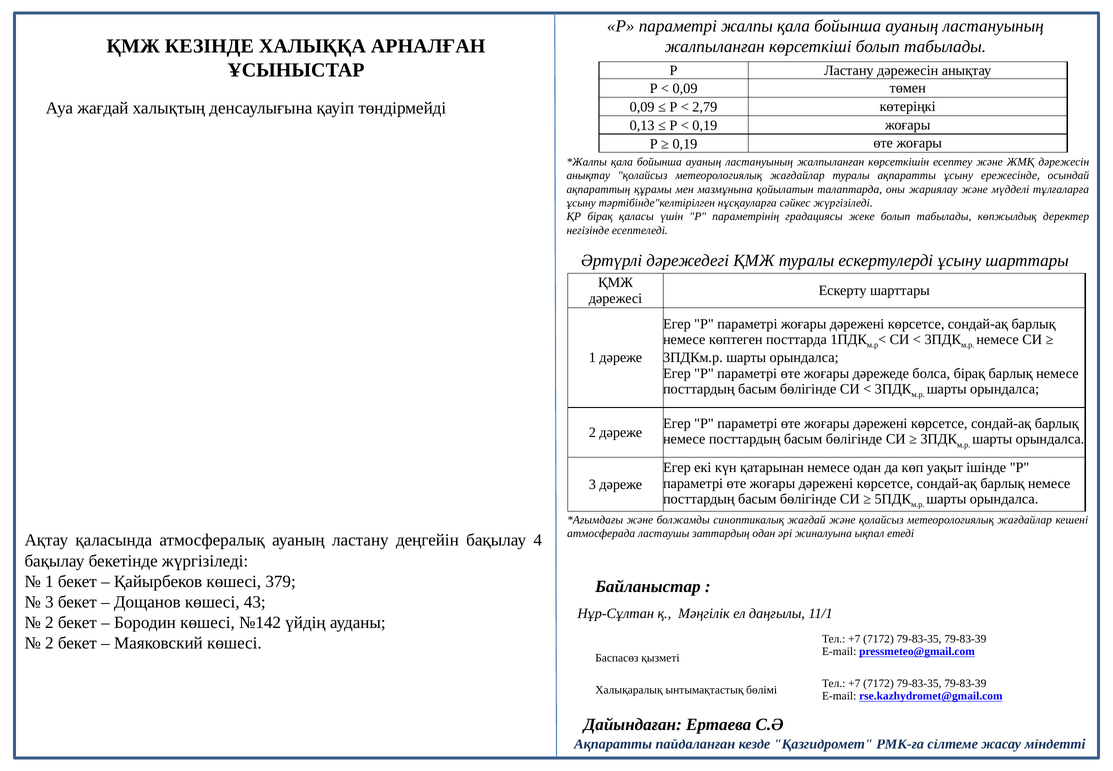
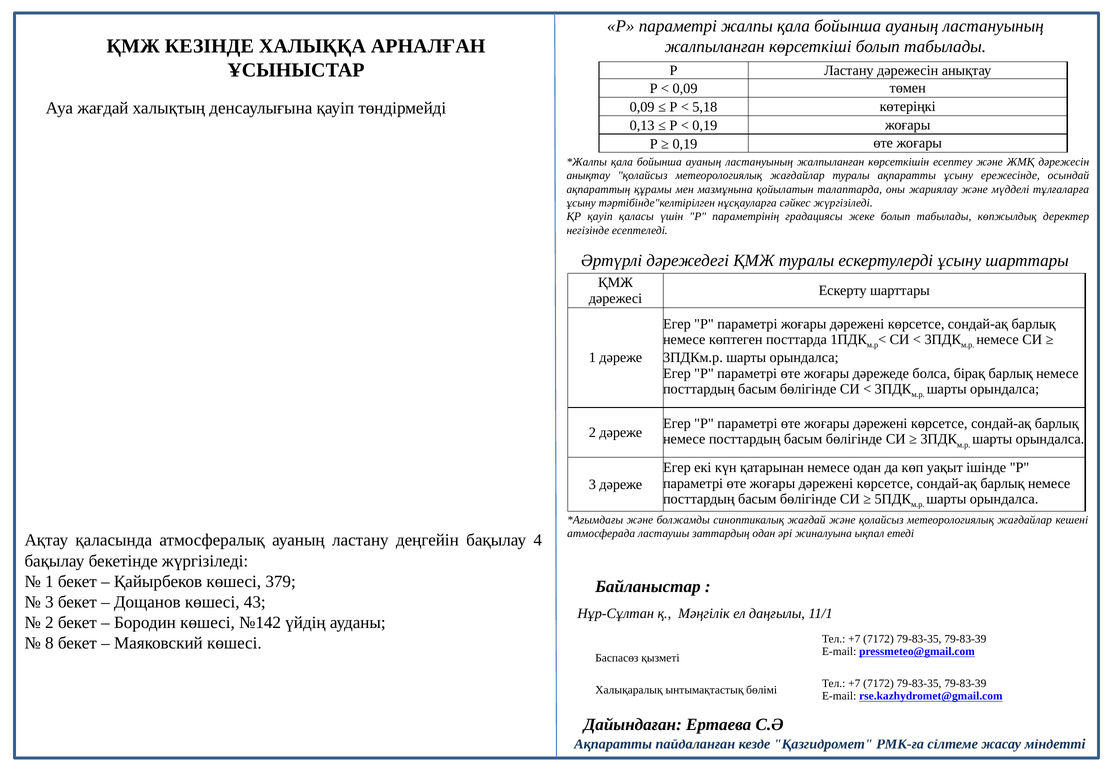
2,79: 2,79 -> 5,18 (705, 107)
ҚР бірақ: бірақ -> қауіп (600, 217)
2: 2 -> 8 (49, 643)
